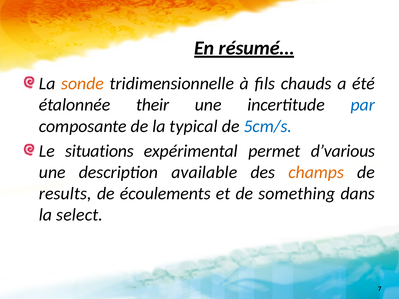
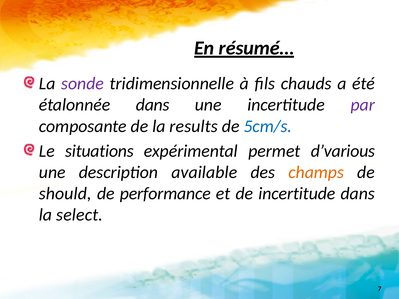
sonde colour: orange -> purple (83, 84)
étalonnée their: their -> dans (153, 105)
par colour: blue -> purple (363, 105)
typical: typical -> results (194, 126)
results: results -> should (65, 194)
écoulements: écoulements -> performance (165, 194)
de something: something -> incertitude (297, 194)
